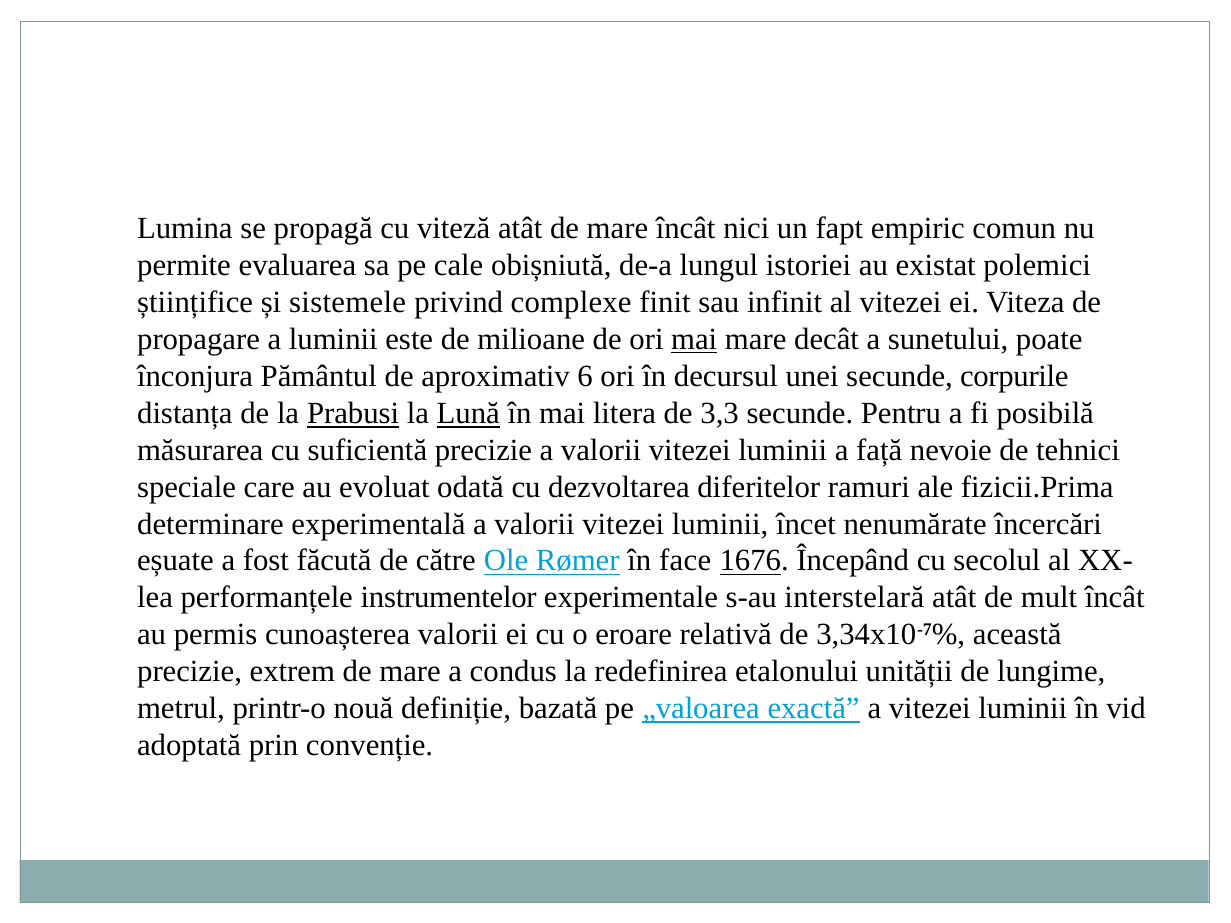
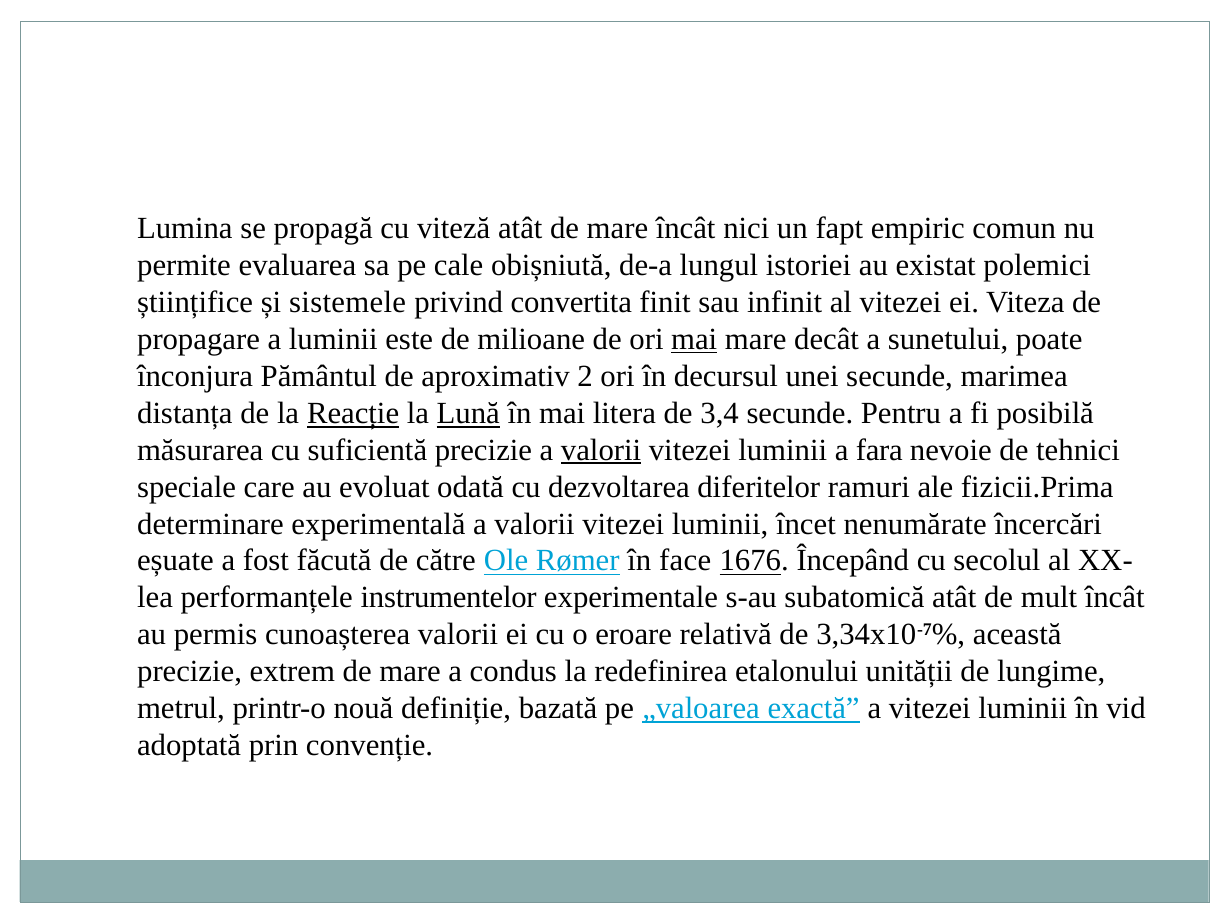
complexe: complexe -> convertita (571, 302)
6: 6 -> 2 (585, 376)
corpurile: corpurile -> marimea (1014, 376)
Prabusi: Prabusi -> Reacție (353, 413)
3,3: 3,3 -> 3,4 (720, 413)
valorii underline: none -> present (601, 450)
față: față -> fara (879, 450)
interstelară: interstelară -> subatomică (854, 598)
